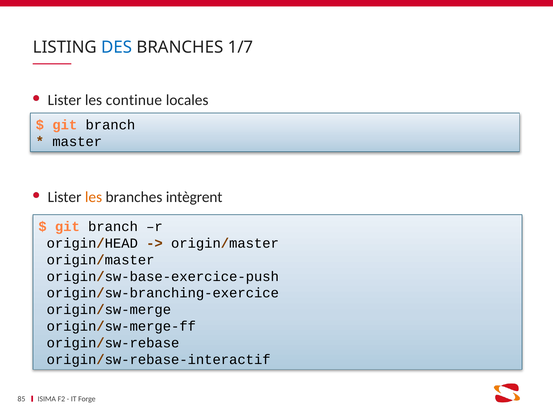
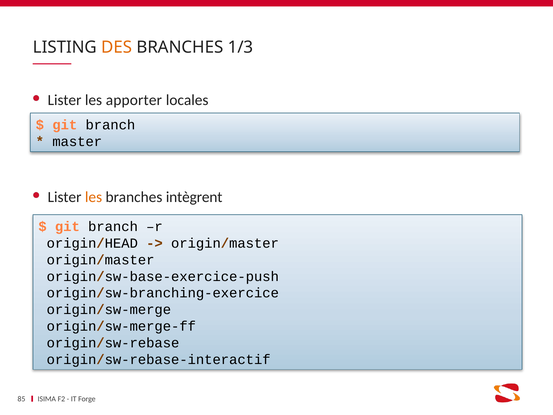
DES colour: blue -> orange (117, 47)
1/7: 1/7 -> 1/3 (241, 47)
continue: continue -> apporter (134, 100)
